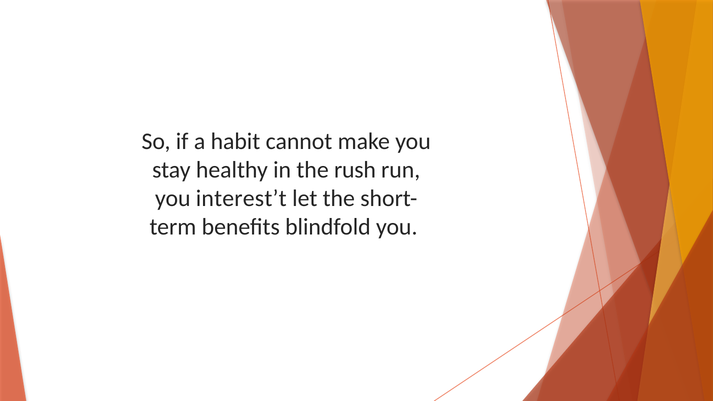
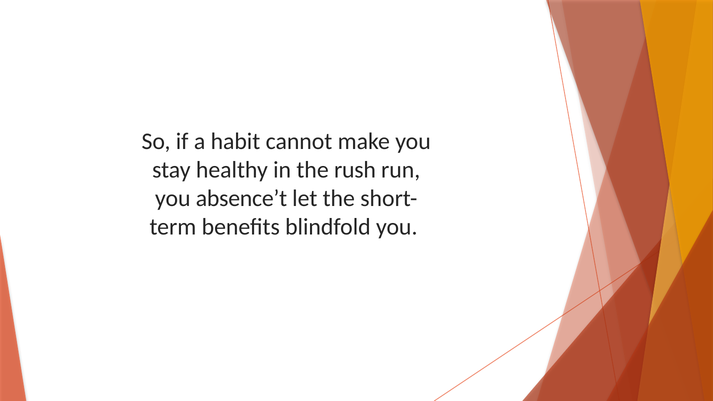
interest’t: interest’t -> absence’t (241, 198)
